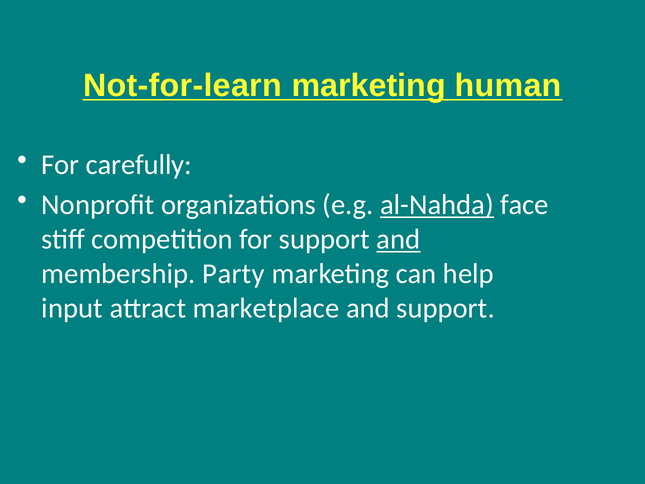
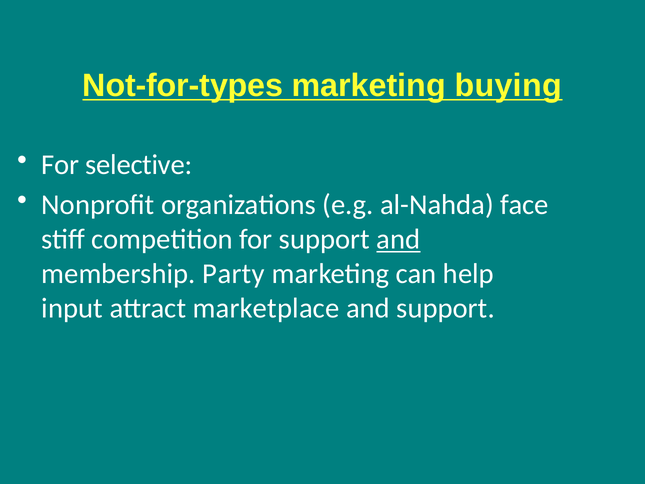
Not-for-learn: Not-for-learn -> Not-for-types (183, 86)
human: human -> buying (508, 86)
carefully: carefully -> selective (139, 165)
al-Nahda underline: present -> none (437, 205)
